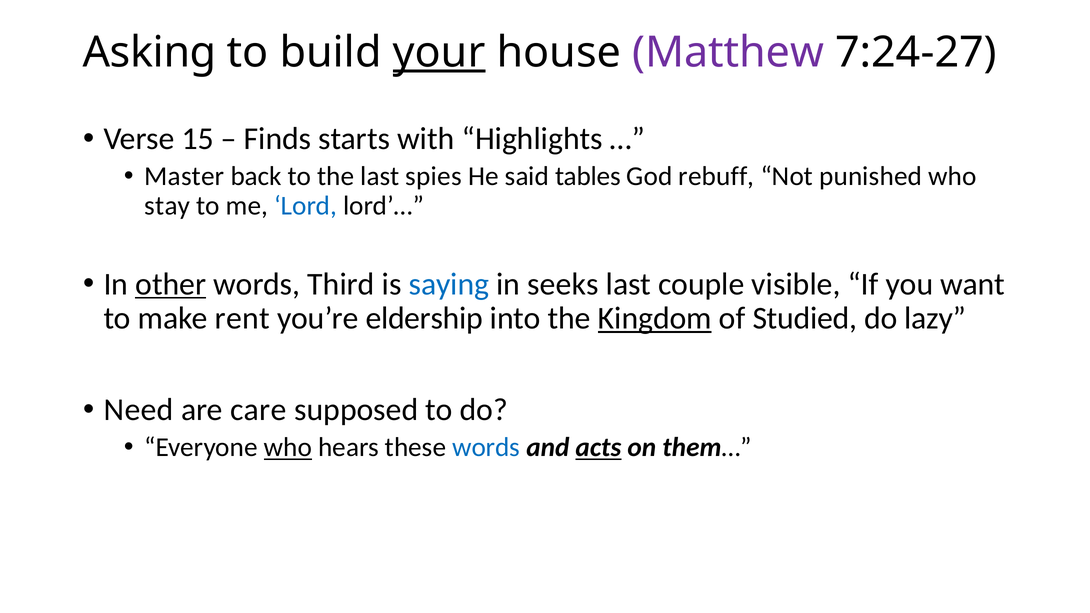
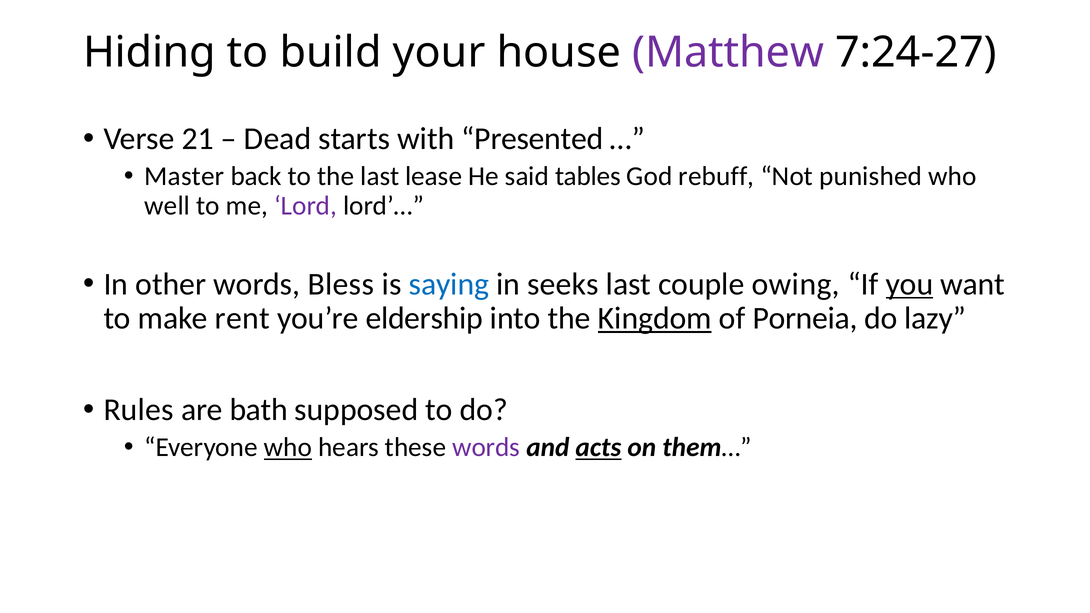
Asking: Asking -> Hiding (149, 52)
your underline: present -> none (439, 52)
15: 15 -> 21 (198, 139)
Finds: Finds -> Dead (278, 139)
Highlights: Highlights -> Presented (532, 139)
spies: spies -> lease (434, 176)
stay: stay -> well (167, 206)
Lord colour: blue -> purple (306, 206)
other underline: present -> none (171, 284)
Third: Third -> Bless (341, 284)
visible: visible -> owing (796, 284)
you underline: none -> present (910, 284)
Studied: Studied -> Porneia (805, 318)
Need: Need -> Rules (139, 410)
care: care -> bath (259, 410)
words colour: blue -> purple (486, 447)
